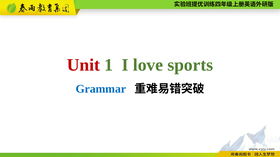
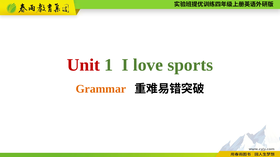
Grammar colour: blue -> orange (101, 89)
